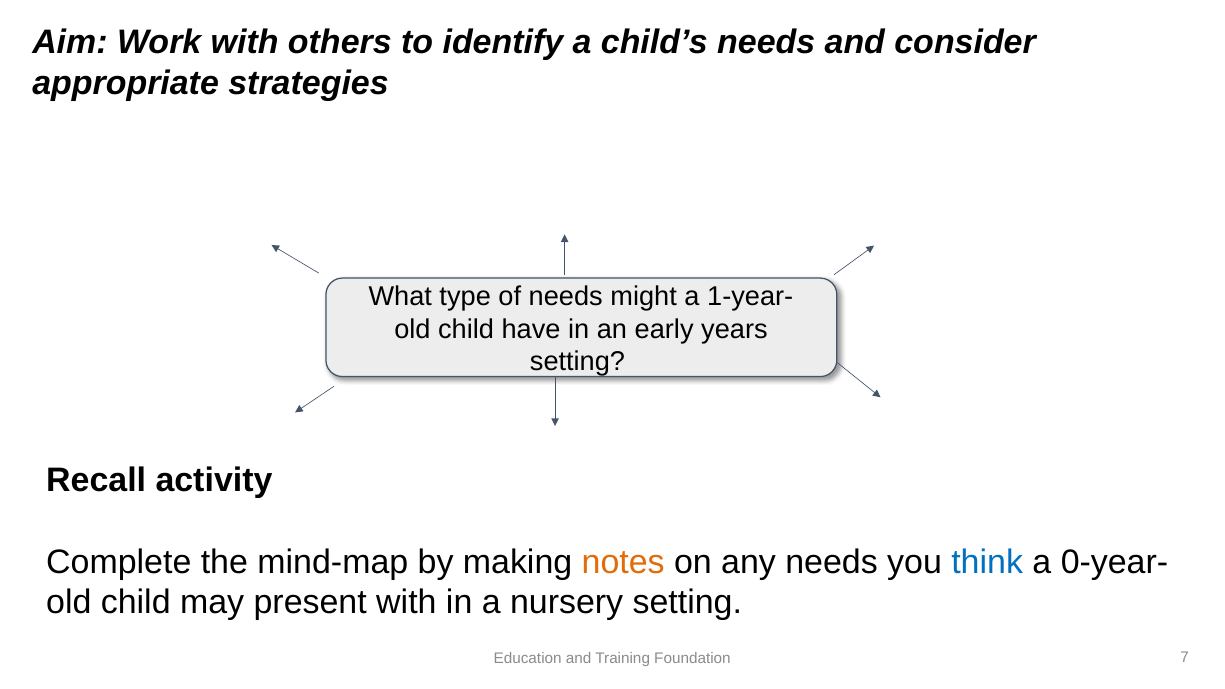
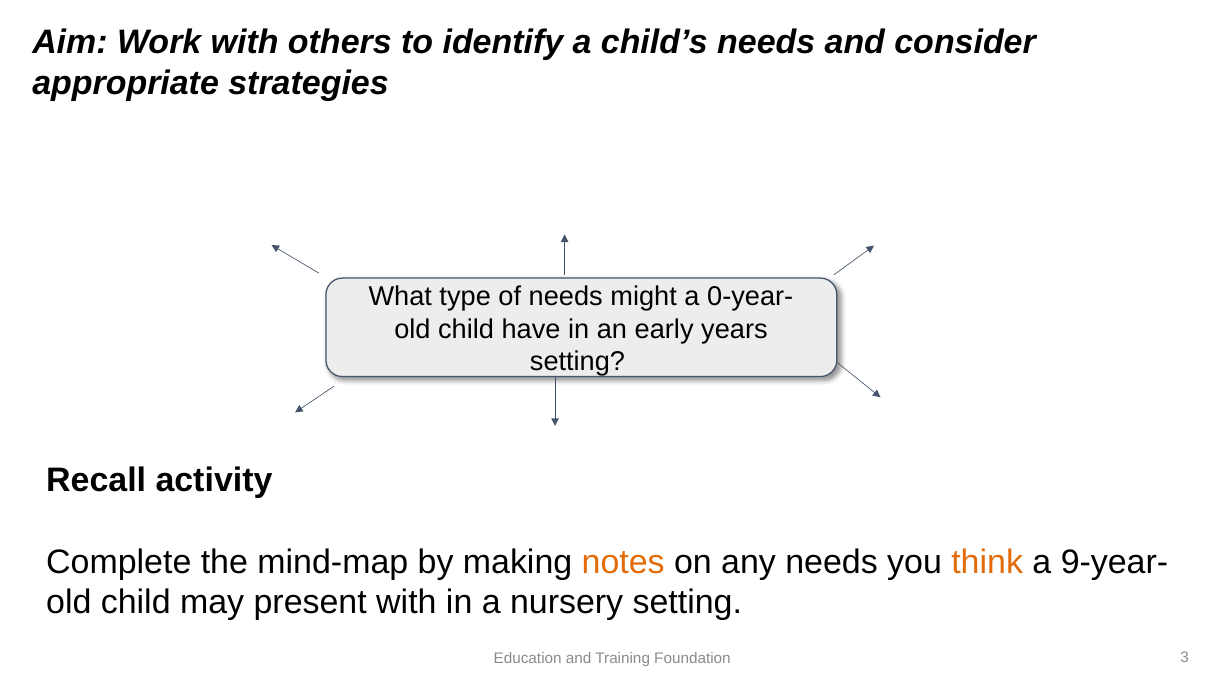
1-year-: 1-year- -> 0-year- (750, 297)
think colour: blue -> orange (987, 562)
0-year-: 0-year- -> 9-year- (1114, 562)
7: 7 -> 3 (1185, 658)
